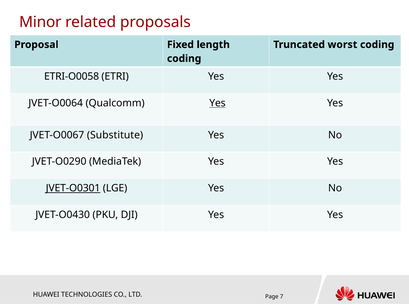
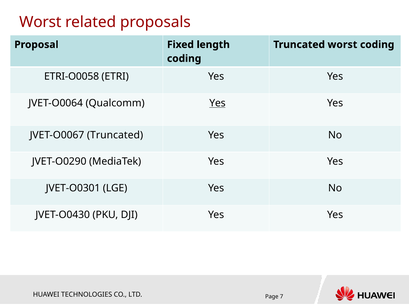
Minor: Minor -> Worst (40, 22)
JVET-O0067 Substitute: Substitute -> Truncated (115, 135)
JVET-O0301 underline: present -> none (73, 188)
